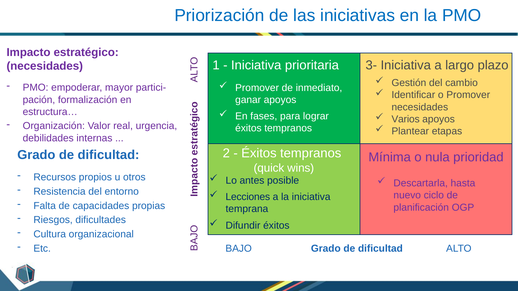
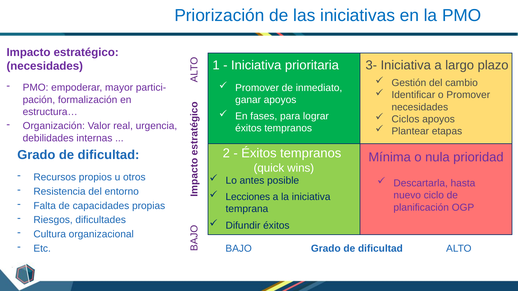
Varios: Varios -> Ciclos (405, 119)
